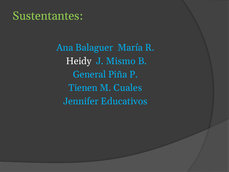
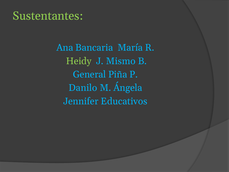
Balaguer: Balaguer -> Bancaria (94, 48)
Heidy colour: white -> light green (79, 61)
Tienen: Tienen -> Danilo (83, 88)
Cuales: Cuales -> Ángela (128, 88)
